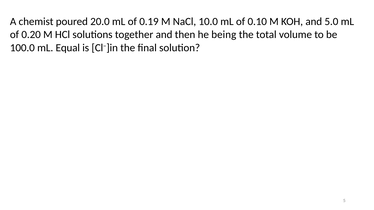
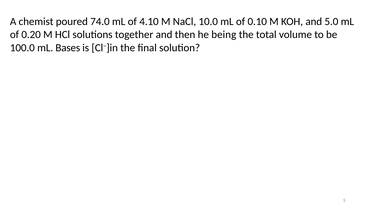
20.0: 20.0 -> 74.0 (100, 22)
0.19: 0.19 -> 4.10 (149, 22)
Equal: Equal -> Bases (68, 48)
